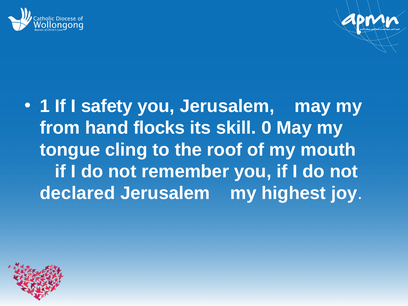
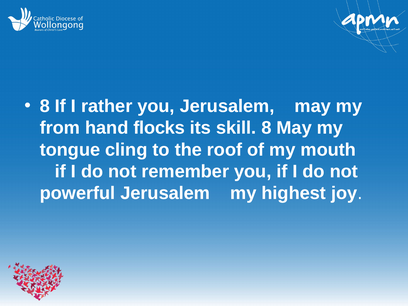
1: 1 -> 8 (45, 106)
safety: safety -> rather (107, 106)
skill 0: 0 -> 8 (266, 128)
declared: declared -> powerful (78, 193)
